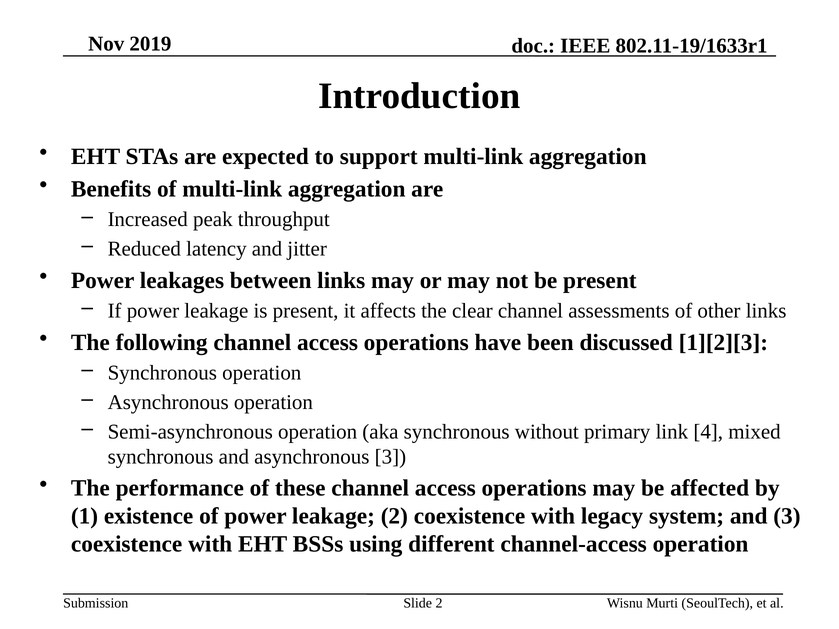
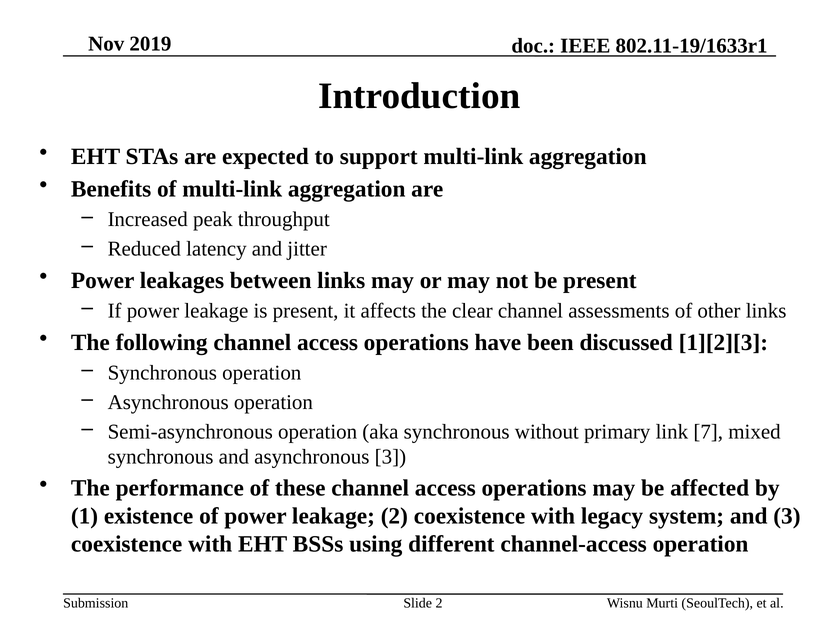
4: 4 -> 7 (708, 432)
